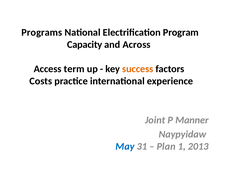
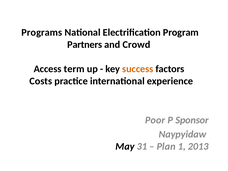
Capacity: Capacity -> Partners (85, 45)
Across: Across -> Crowd (137, 45)
Joint: Joint -> Poor (155, 120)
Manner: Manner -> Sponsor (192, 120)
May colour: blue -> black (125, 146)
